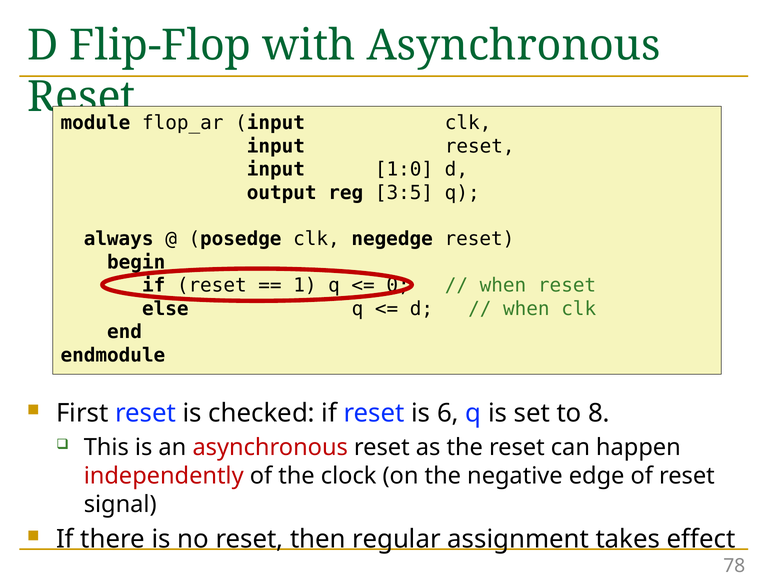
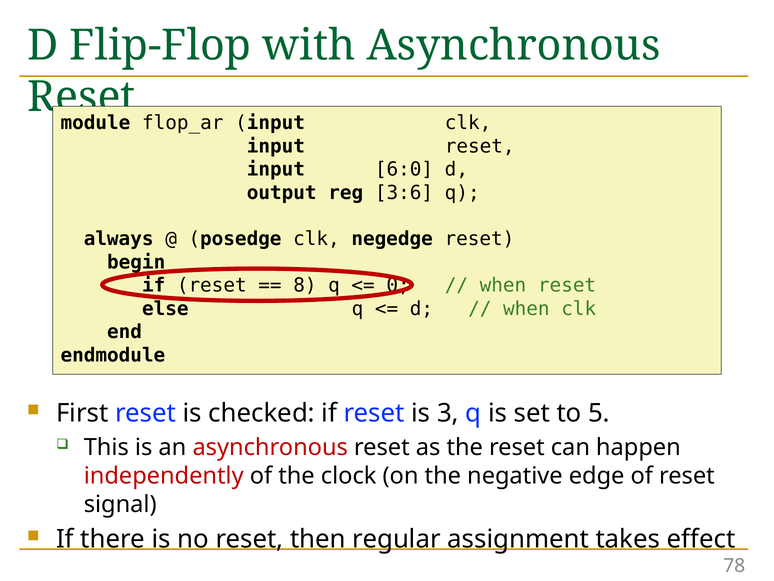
1:0: 1:0 -> 6:0 (404, 169)
3:5: 3:5 -> 3:6 (404, 192)
1: 1 -> 8 (305, 285)
6: 6 -> 3 (448, 413)
8: 8 -> 5 (599, 413)
